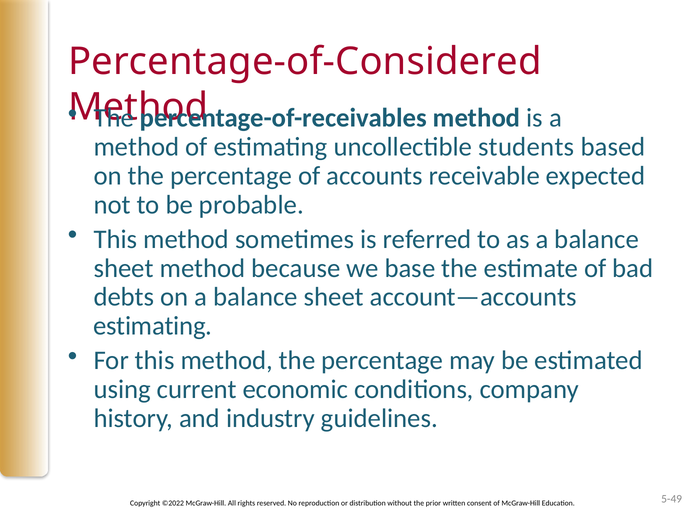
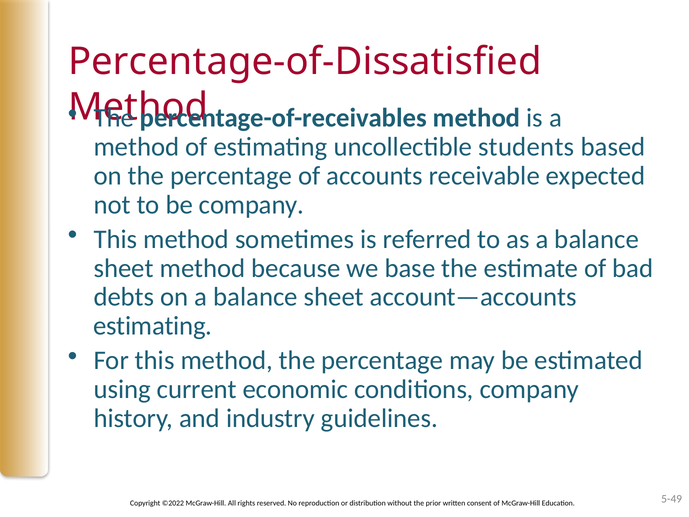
Percentage-of-Considered: Percentage-of-Considered -> Percentage-of-Dissatisfied (305, 61)
be probable: probable -> company (251, 205)
